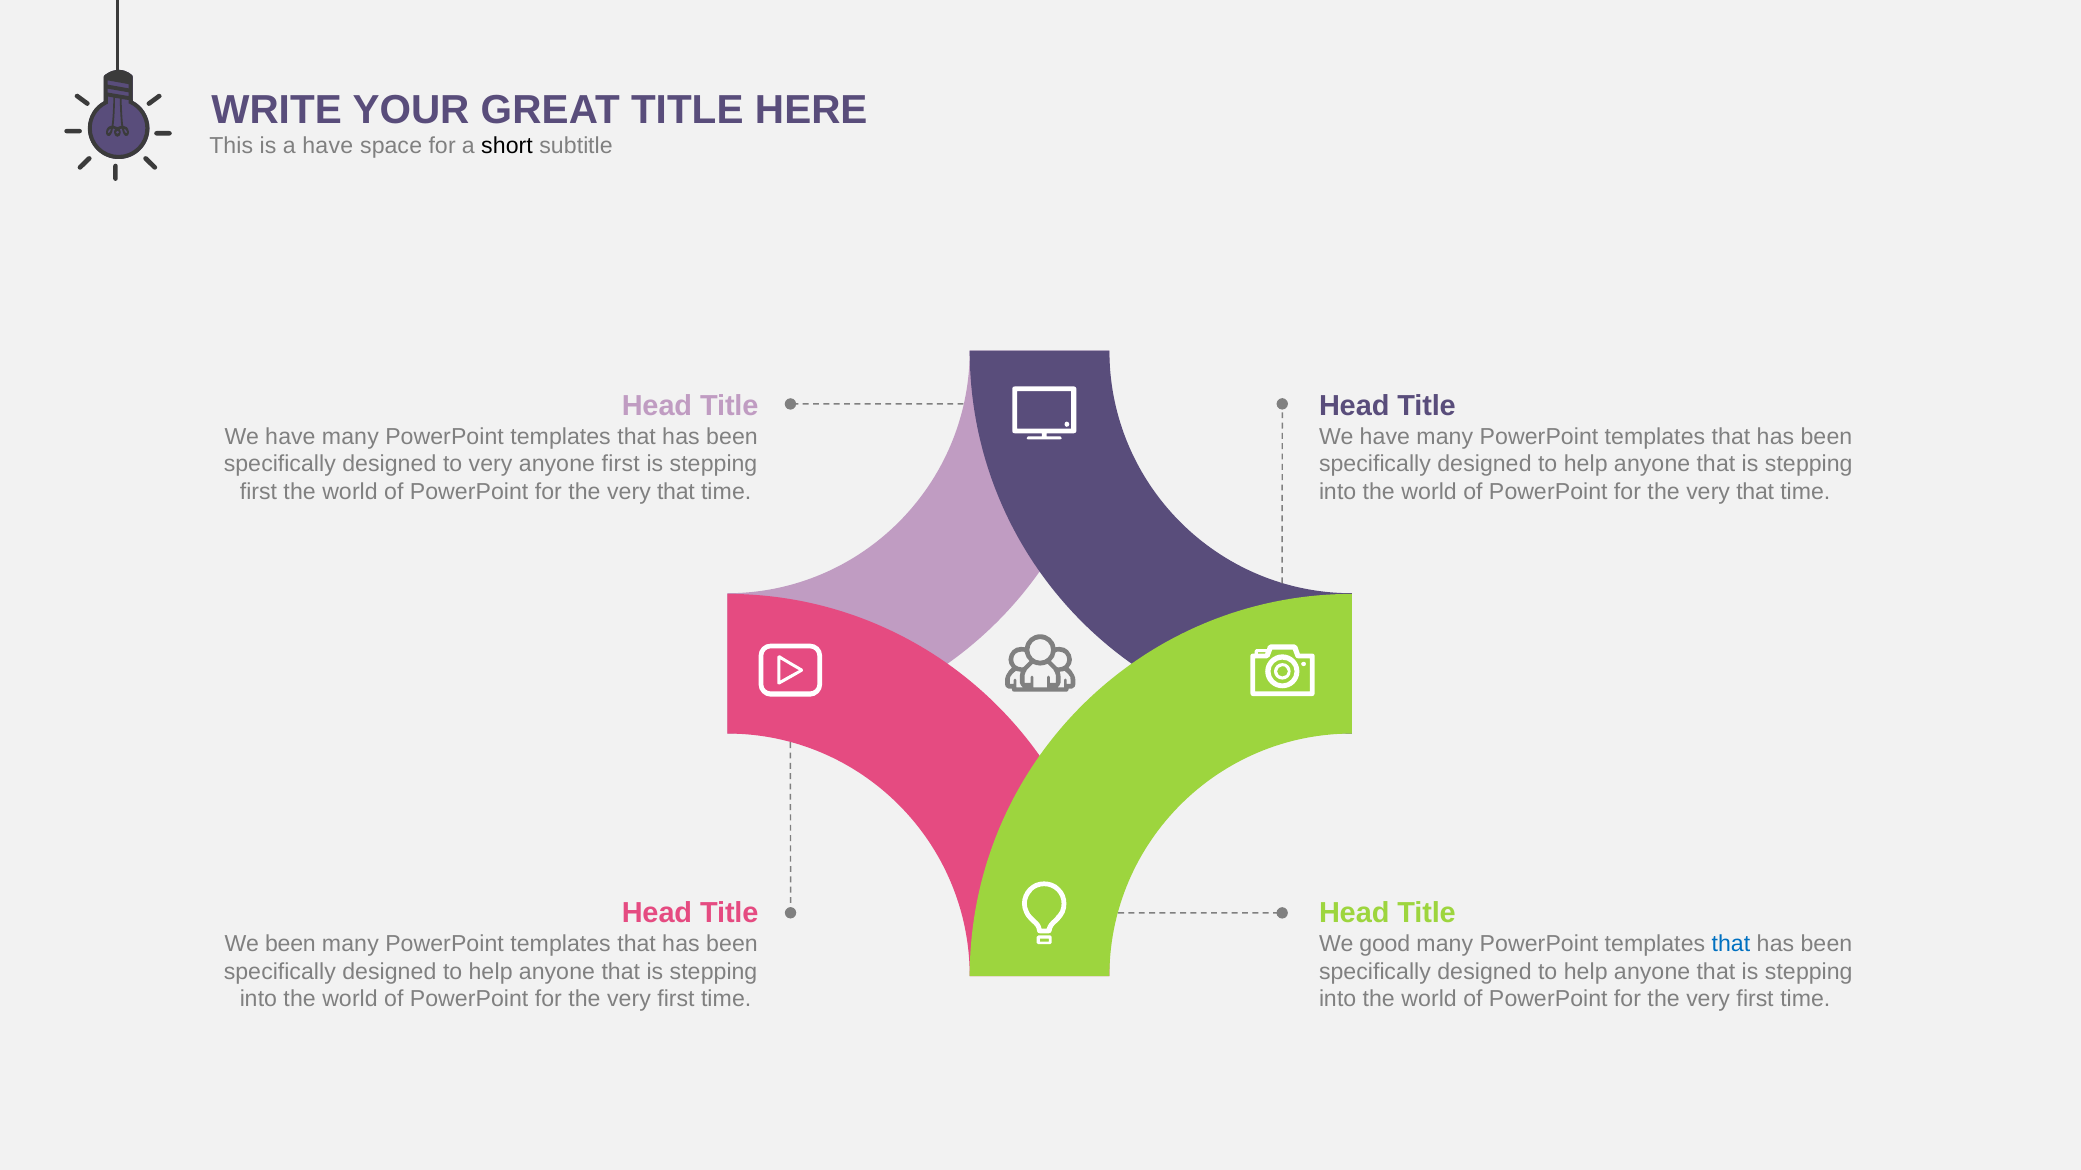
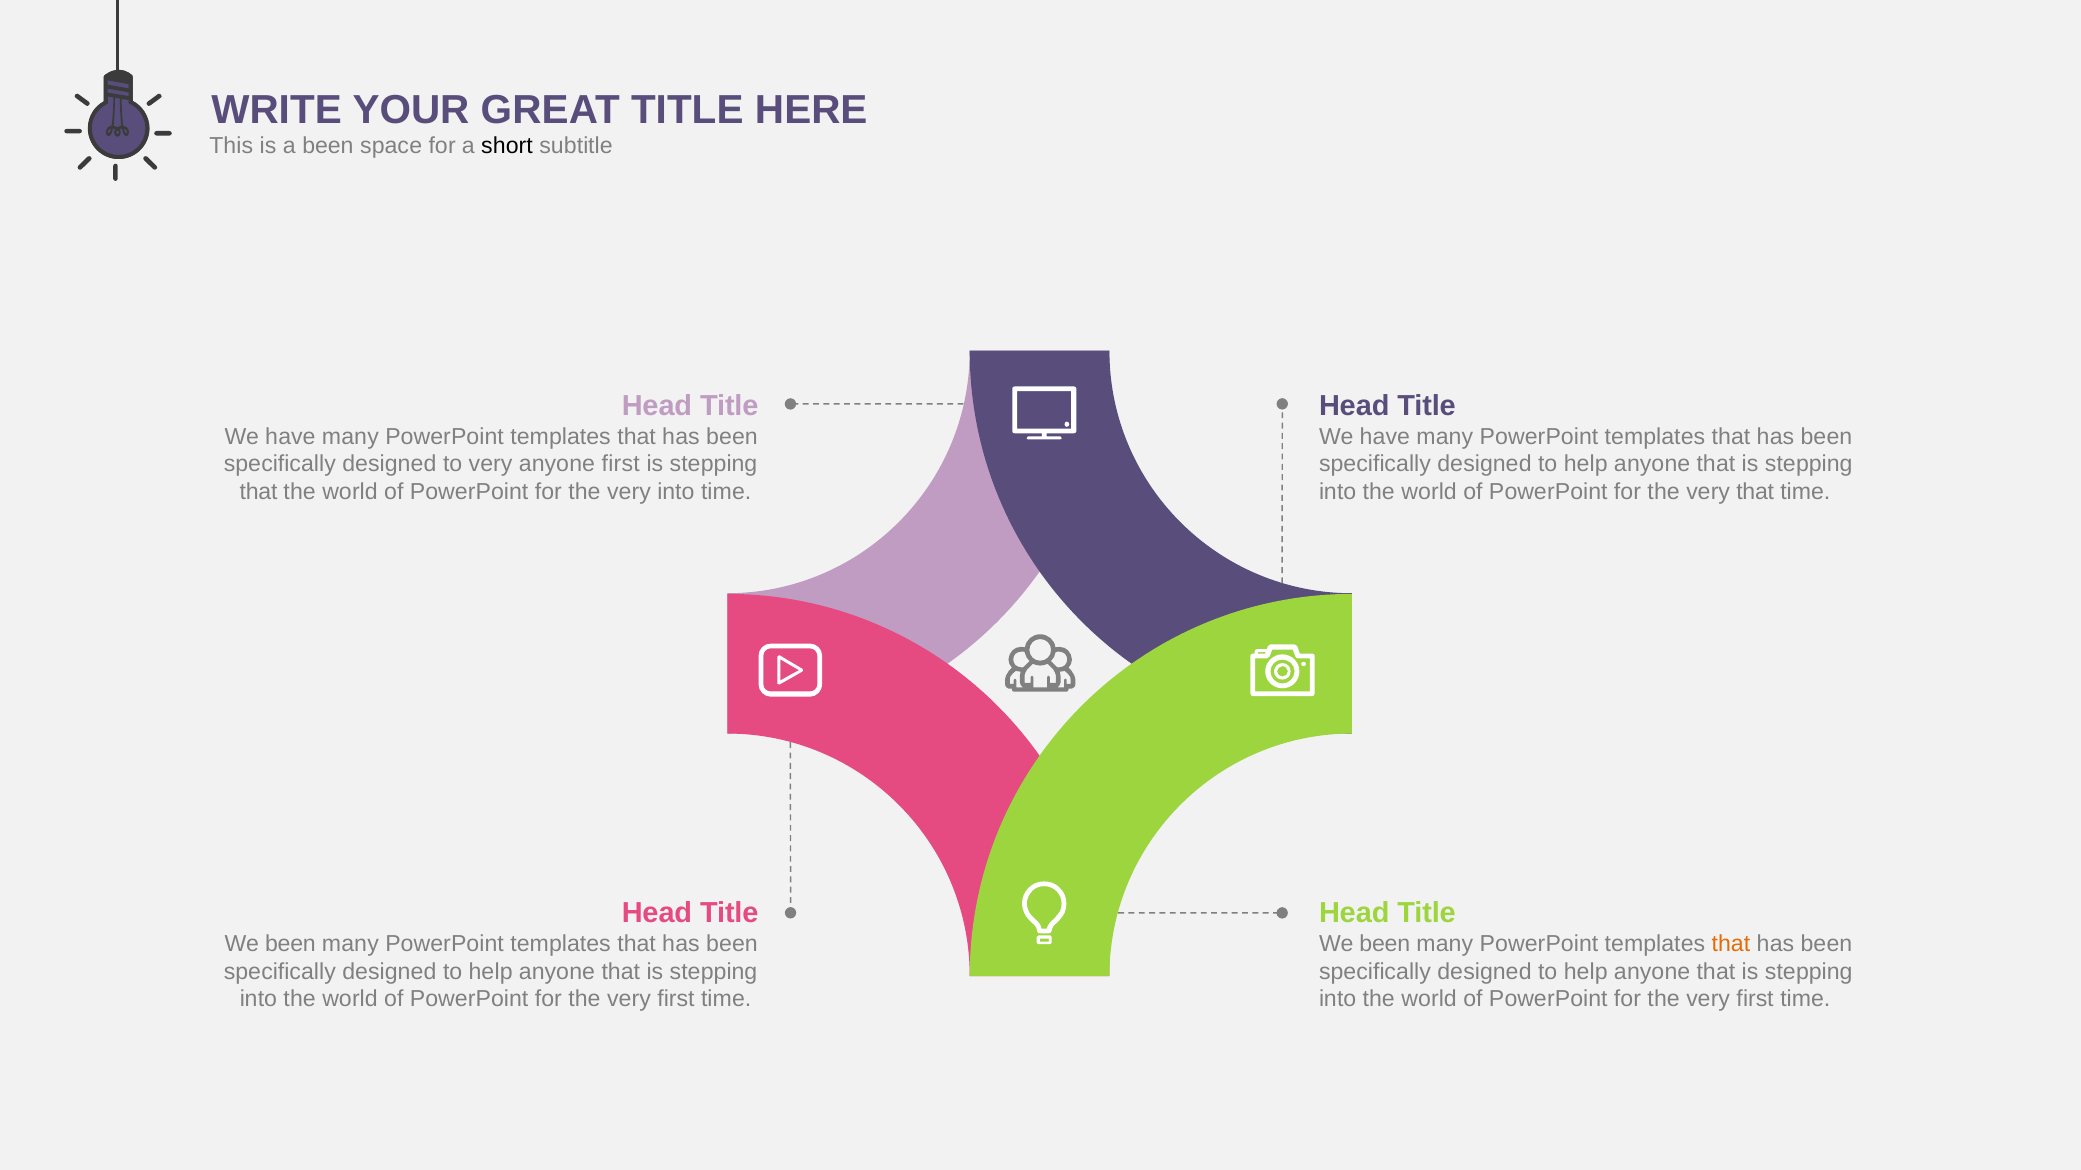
a have: have -> been (328, 146)
first: first -> that (259, 492)
that: that -> into (676, 492)
good: good -> been (1385, 944)
that colour: blue -> orange (1731, 944)
